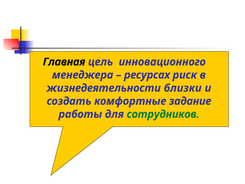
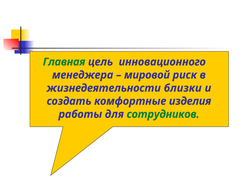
Главная colour: black -> green (64, 62)
ресурсах: ресурсах -> мировой (147, 75)
задание: задание -> изделия (190, 101)
